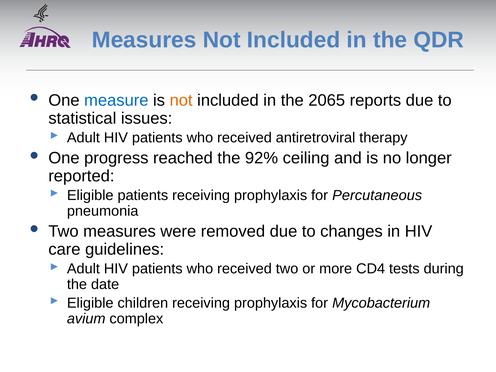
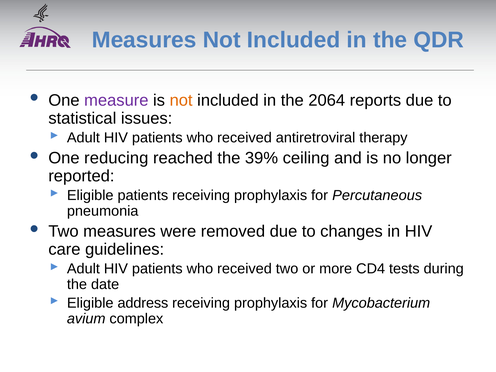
measure colour: blue -> purple (116, 100)
2065: 2065 -> 2064 (327, 100)
progress: progress -> reducing (116, 158)
92%: 92% -> 39% (262, 158)
children: children -> address (143, 303)
